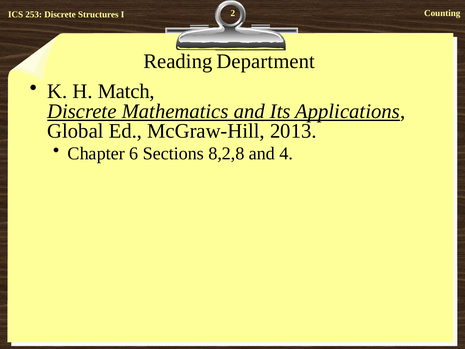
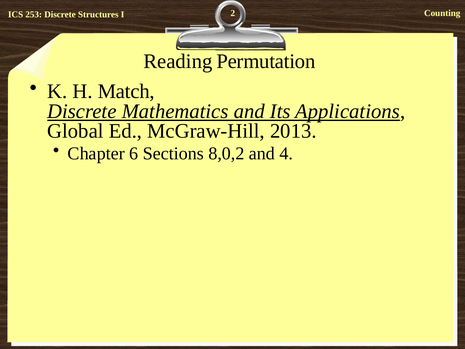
Department: Department -> Permutation (266, 61)
8,2,8: 8,2,8 -> 8,0,2 (226, 153)
